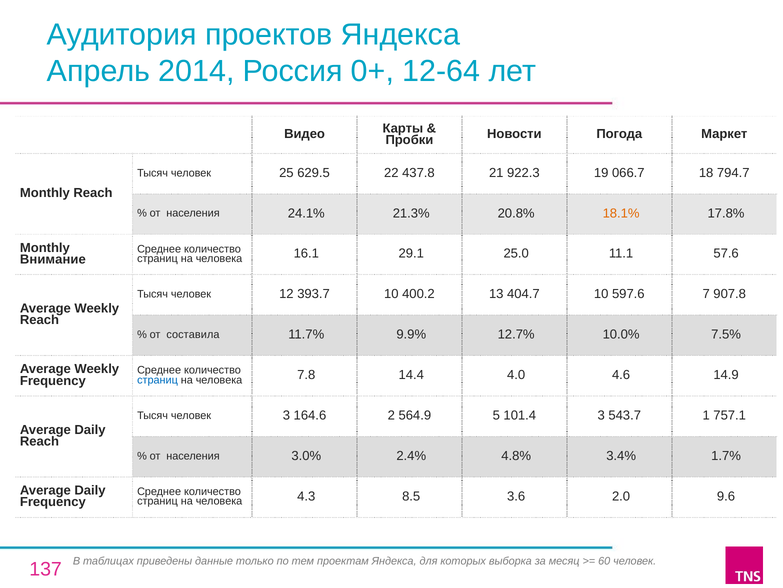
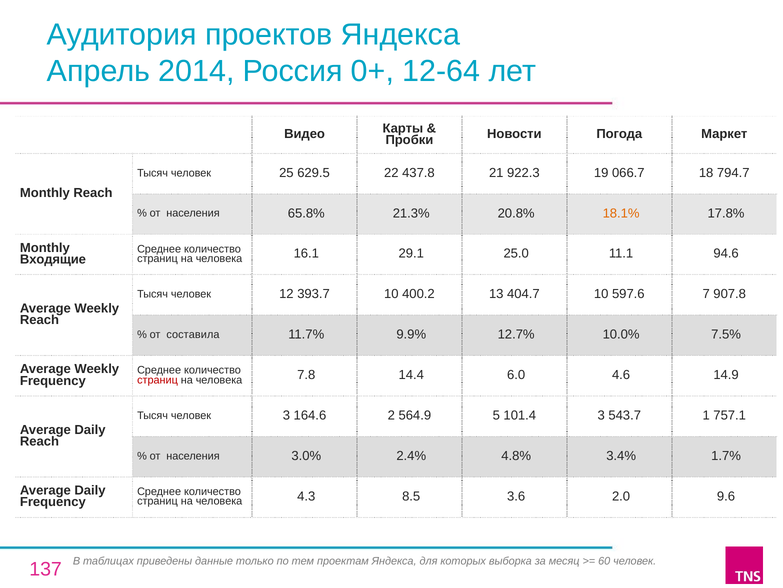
24.1%: 24.1% -> 65.8% (306, 213)
Внимание: Внимание -> Входящие (53, 259)
57.6: 57.6 -> 94.6 (726, 253)
страниц colour: blue -> red (158, 379)
4.0: 4.0 -> 6.0 (516, 374)
